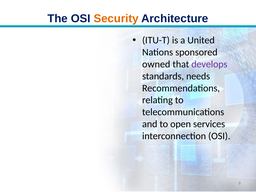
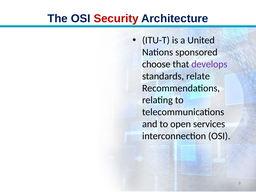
Security colour: orange -> red (116, 19)
owned: owned -> choose (156, 64)
needs: needs -> relate (198, 76)
